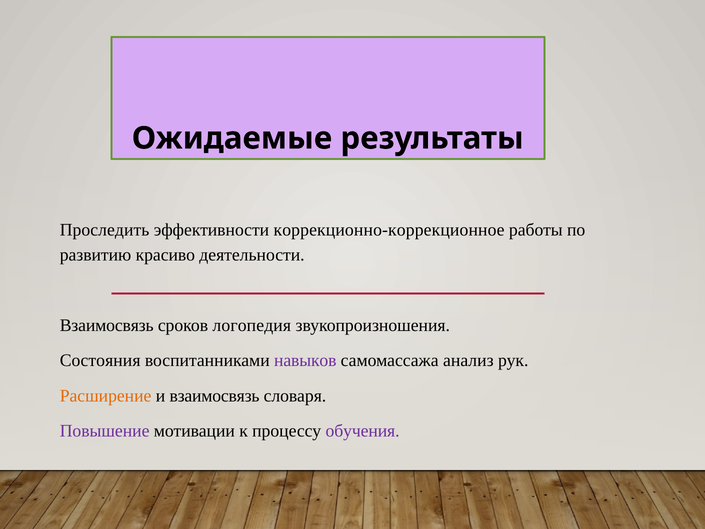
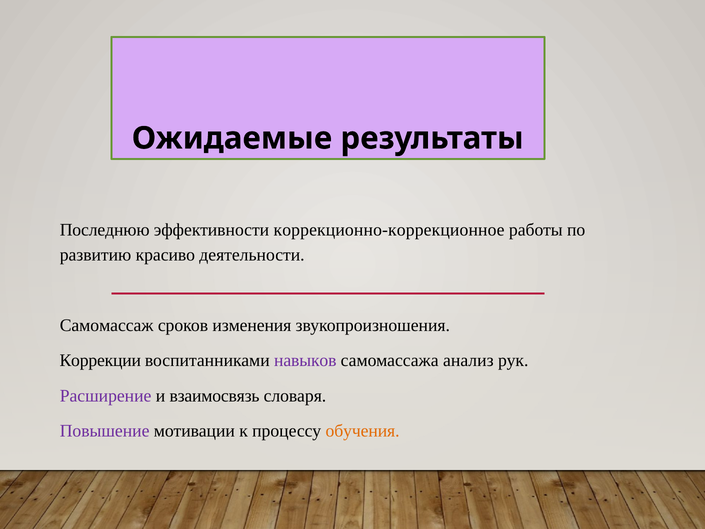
Проследить: Проследить -> Последнюю (105, 230)
Взаимосвязь: Взаимосвязь -> Самомассаж (107, 325)
логопедия: логопедия -> изменения (252, 325)
Состояния: Состояния -> Коррекции (100, 360)
Расширение colour: orange -> purple (106, 396)
обучения colour: purple -> orange (363, 431)
